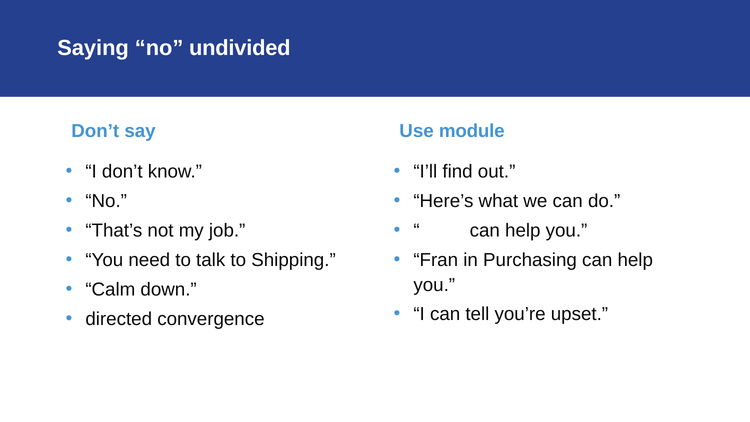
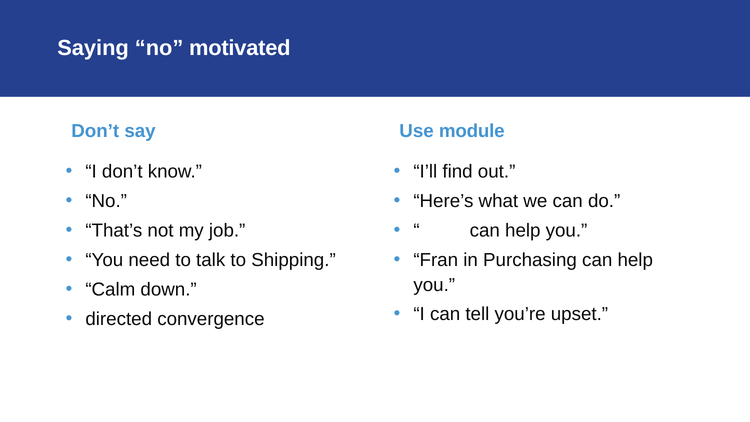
undivided: undivided -> motivated (240, 48)
